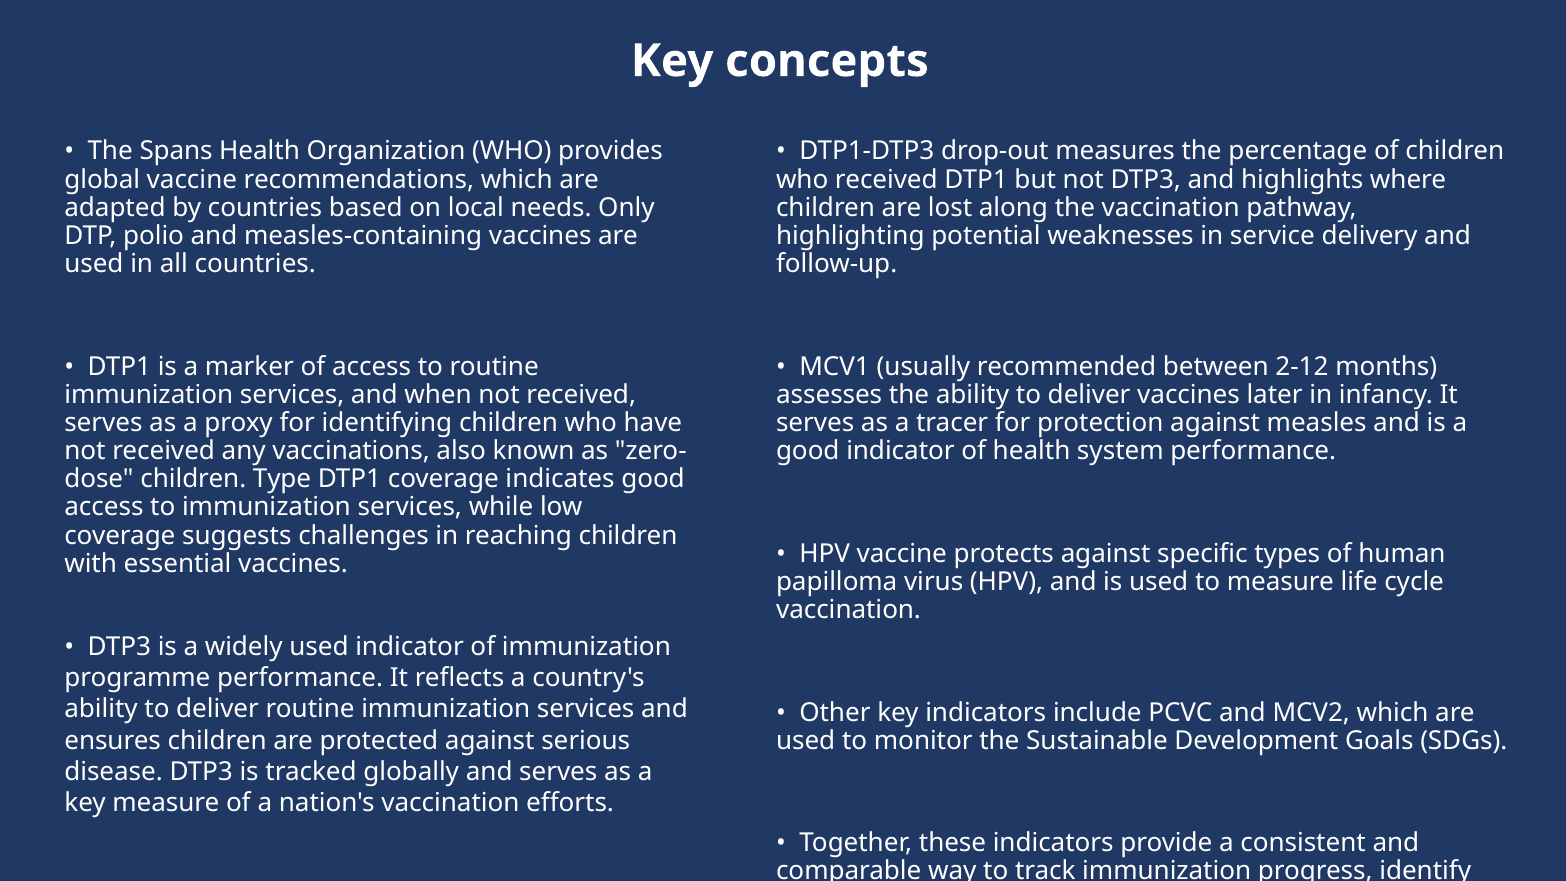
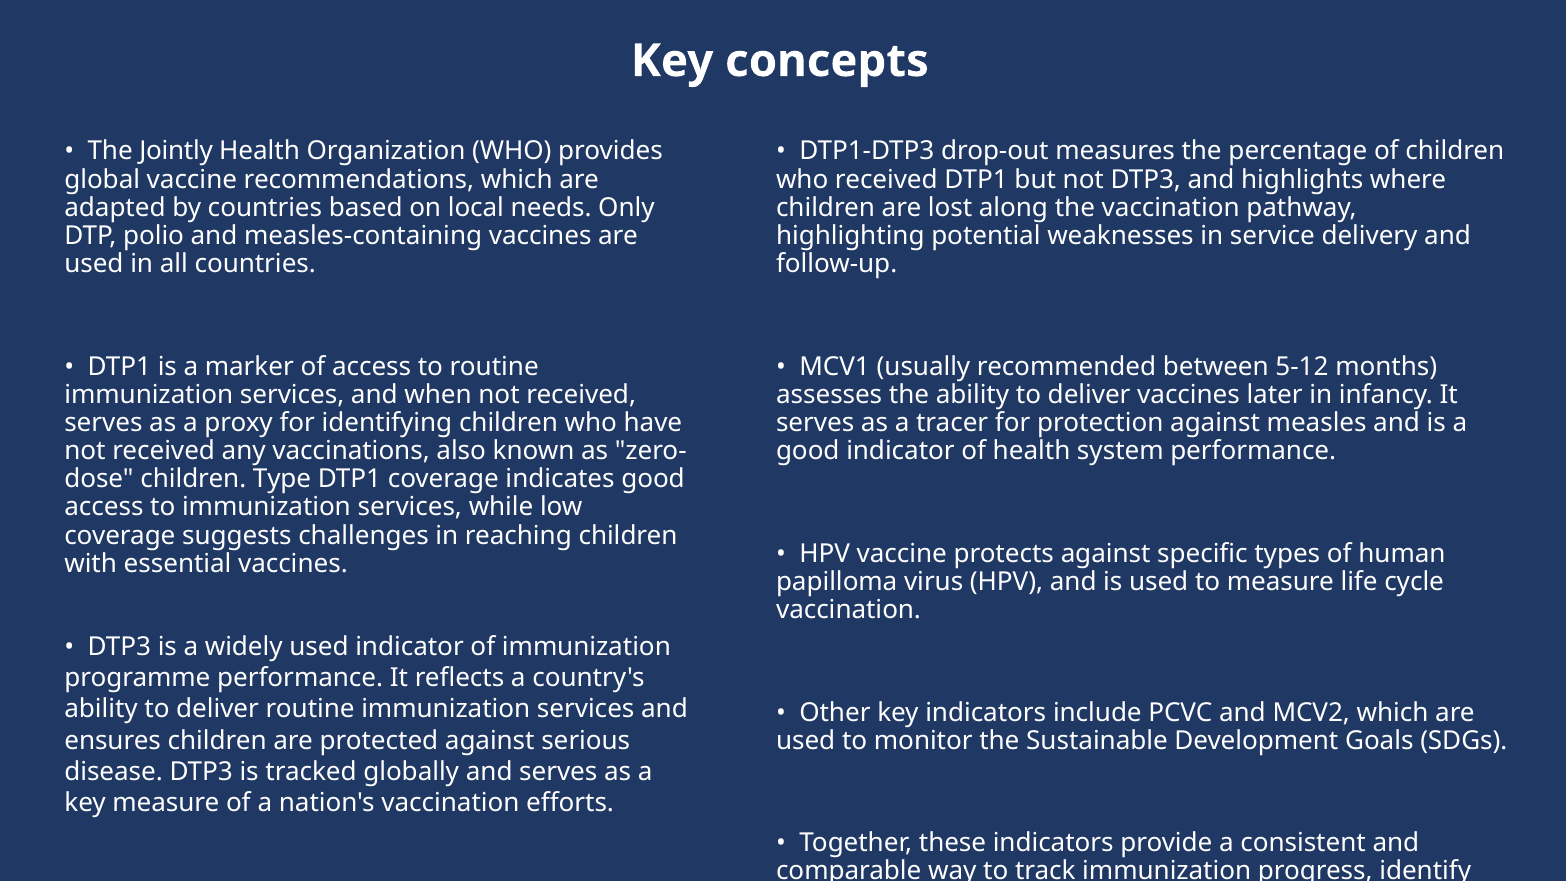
Spans: Spans -> Jointly (176, 151)
2-12: 2-12 -> 5-12 (1302, 366)
